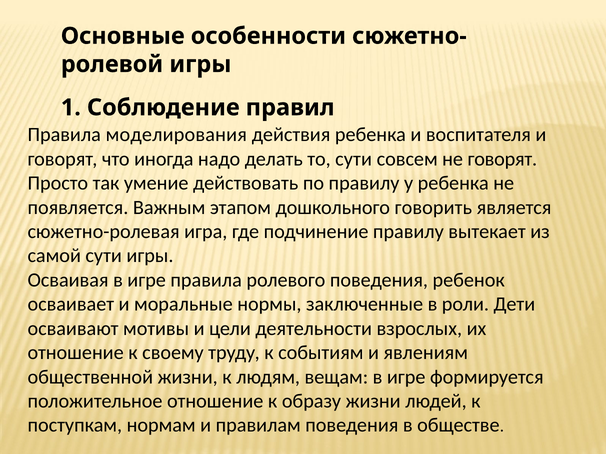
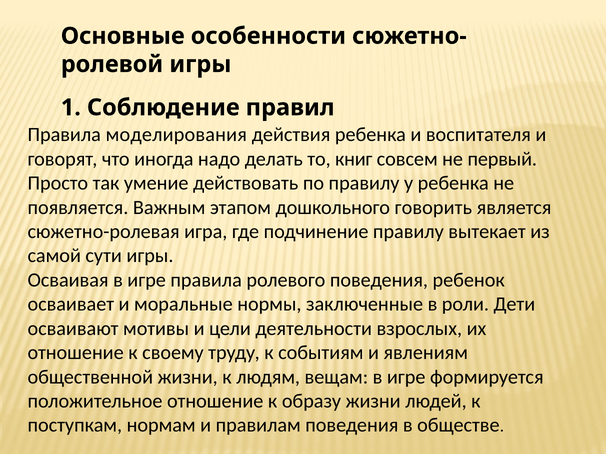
то сути: сути -> книг (354, 159)
не говорят: говорят -> первый (502, 159)
